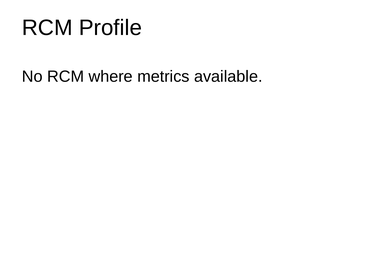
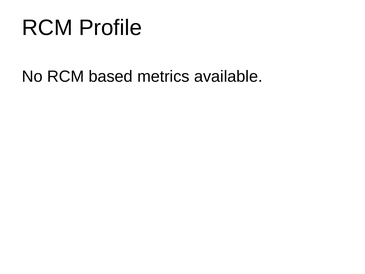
where: where -> based (111, 77)
